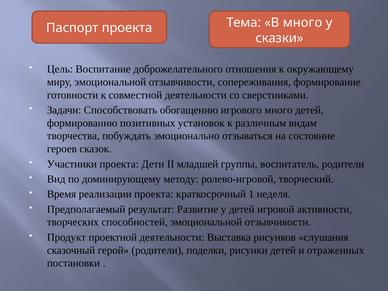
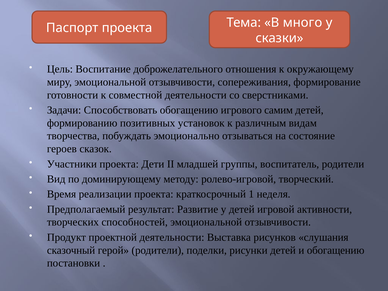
игрового много: много -> самим (279, 110)
и отраженных: отраженных -> обогащению (336, 250)
